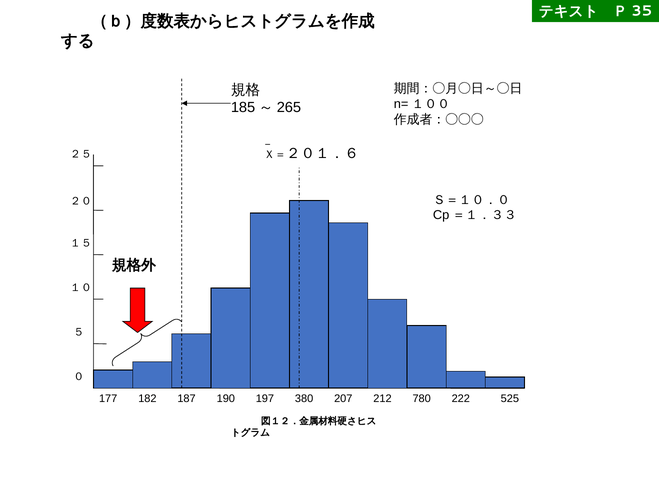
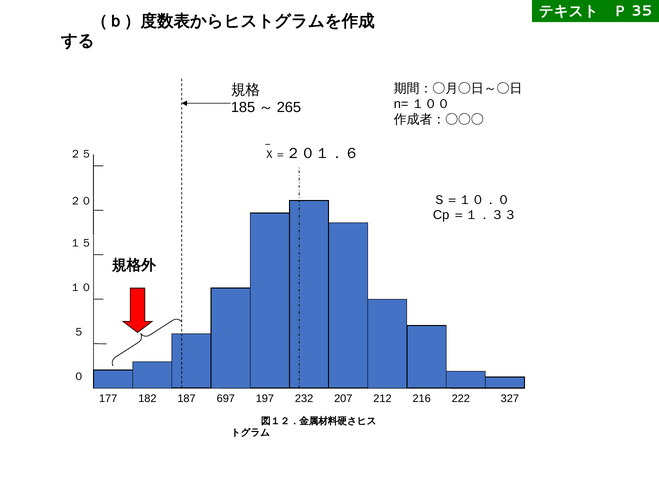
190: 190 -> 697 (226, 399)
380: 380 -> 232 (304, 399)
780: 780 -> 216 (422, 399)
525: 525 -> 327 (510, 399)
